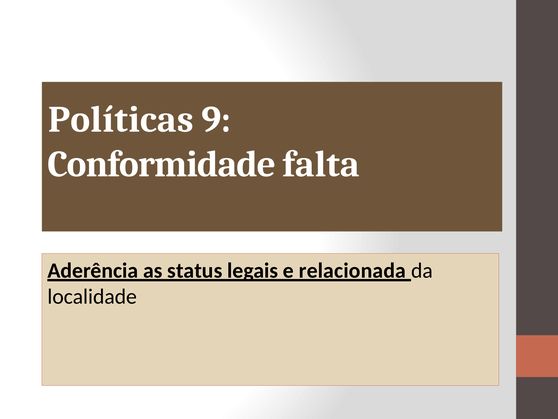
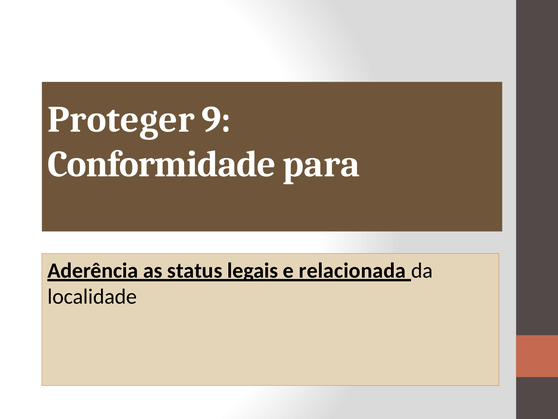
Políticas: Políticas -> Proteger (121, 119)
falta: falta -> para (321, 164)
